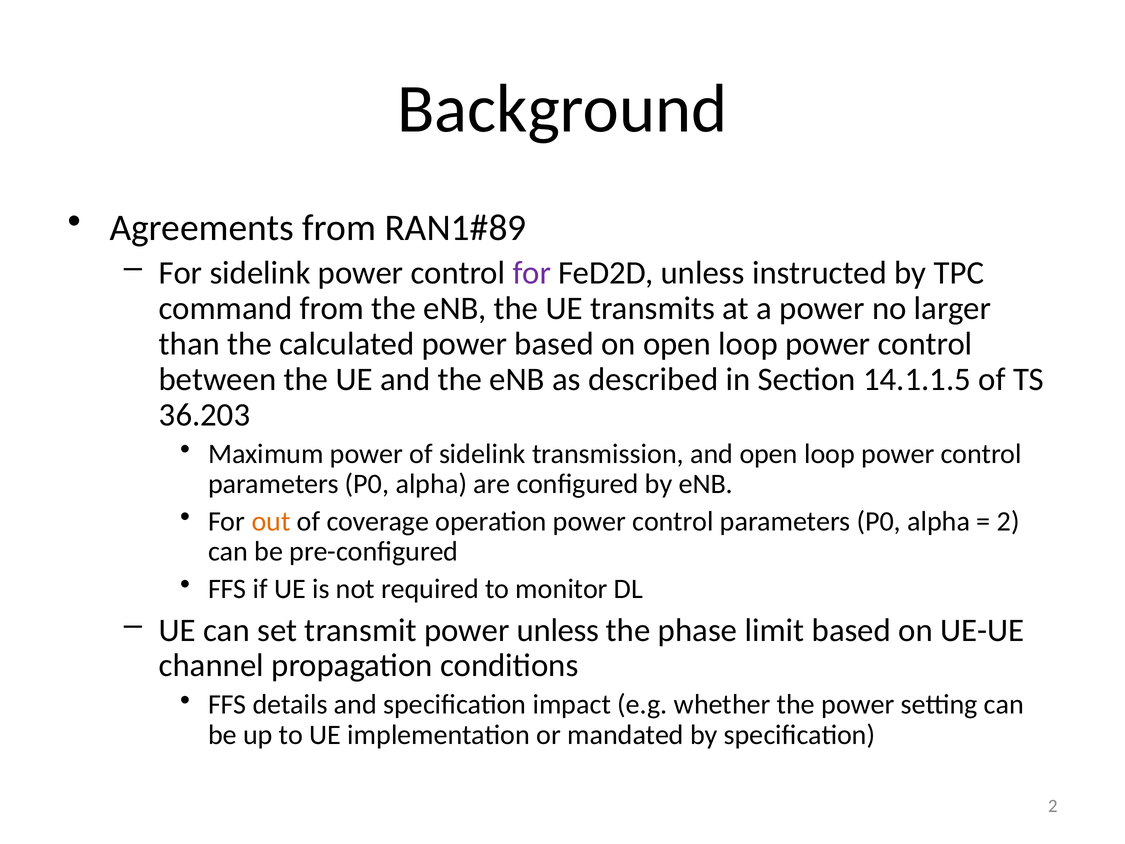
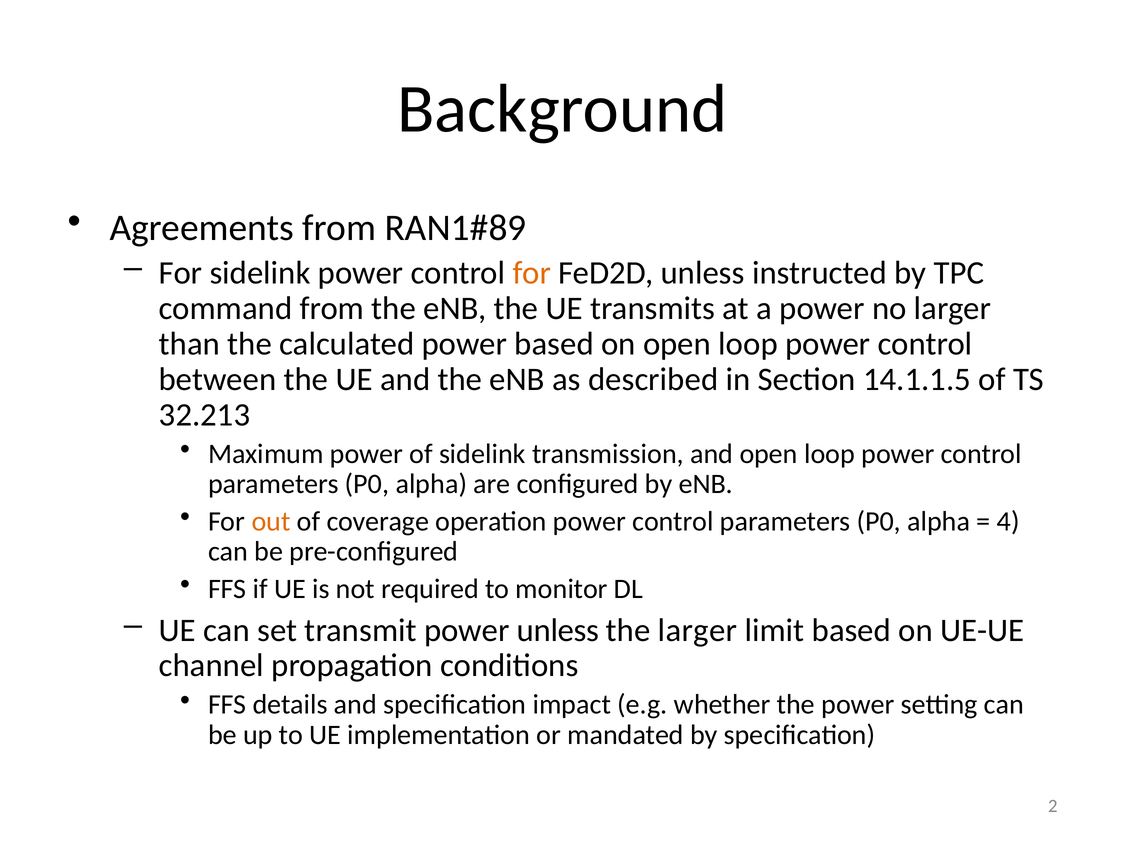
for colour: purple -> orange (532, 273)
36.203: 36.203 -> 32.213 (205, 415)
2: 2 -> 4 (1008, 521)
the phase: phase -> larger (697, 630)
